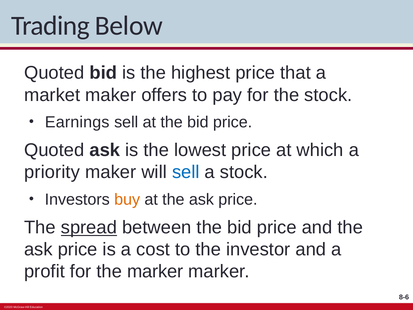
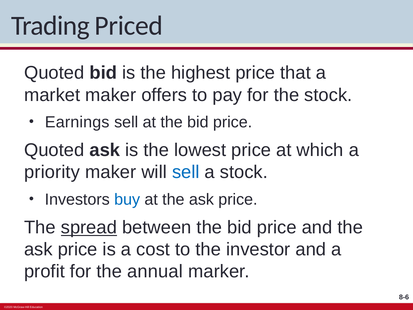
Below: Below -> Priced (129, 26)
buy colour: orange -> blue (127, 199)
the marker: marker -> annual (155, 271)
